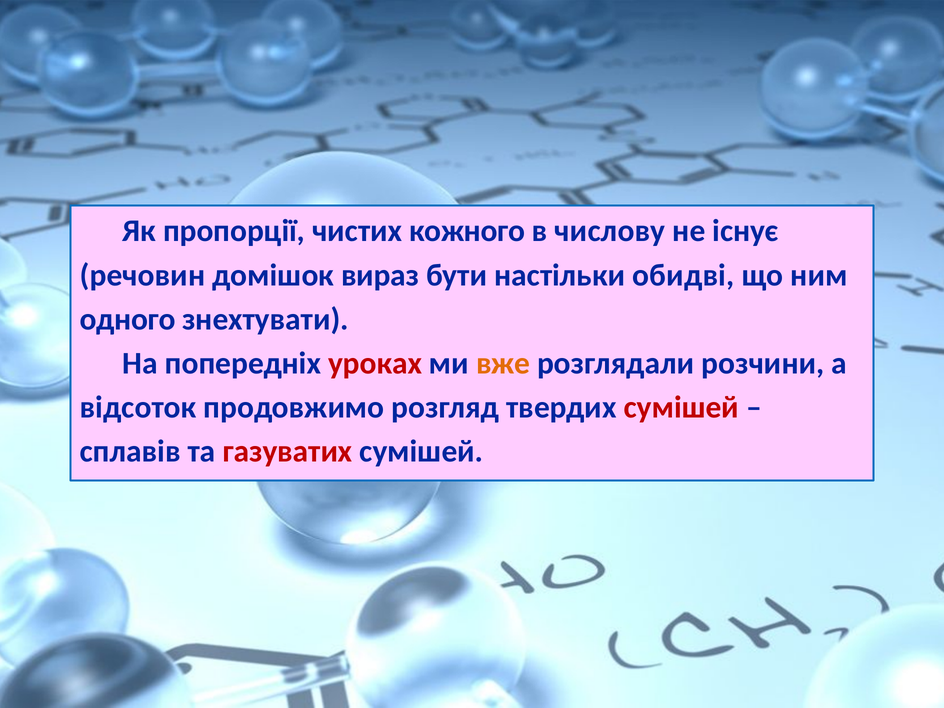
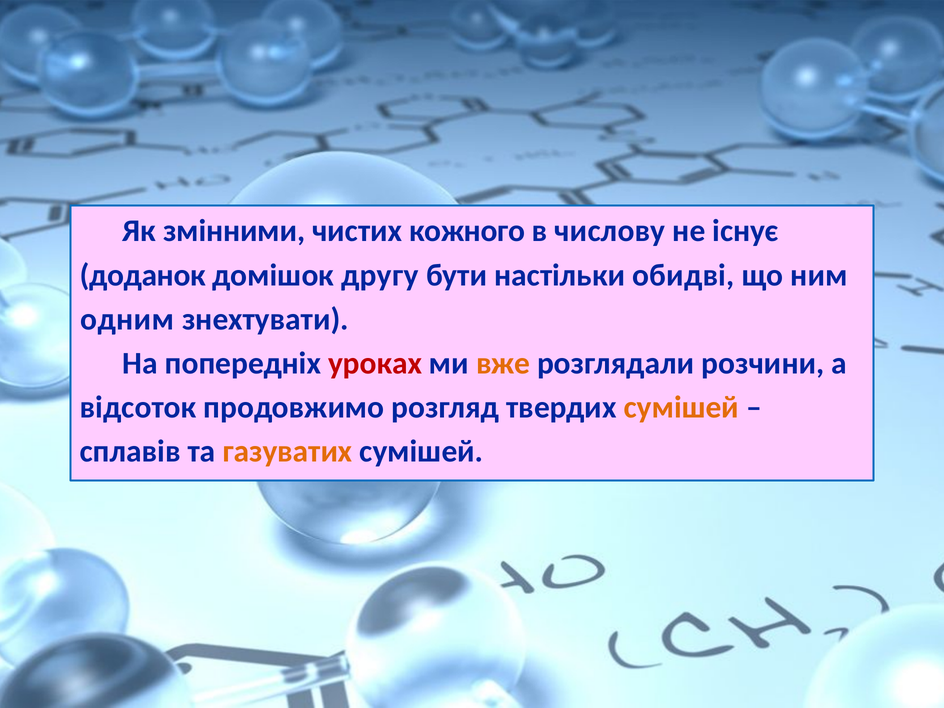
пропорції: пропорції -> змінними (234, 231)
речовин: речовин -> доданок (143, 275)
вираз: вираз -> другу (380, 275)
одного: одного -> одним (127, 319)
сумішей colour: red -> orange (681, 407)
газуватих colour: red -> orange (287, 451)
